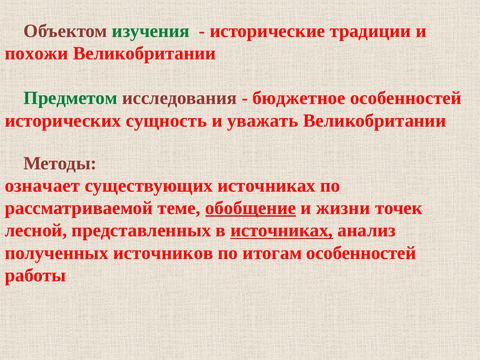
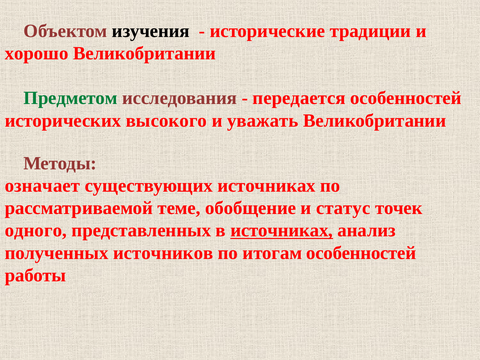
изучения colour: green -> black (151, 31)
похожи: похожи -> хорошо (37, 53)
бюджетное: бюджетное -> передается (299, 98)
сущность: сущность -> высокого (166, 121)
обобщение underline: present -> none (251, 208)
жизни: жизни -> статус (343, 208)
лесной: лесной -> одного (36, 230)
